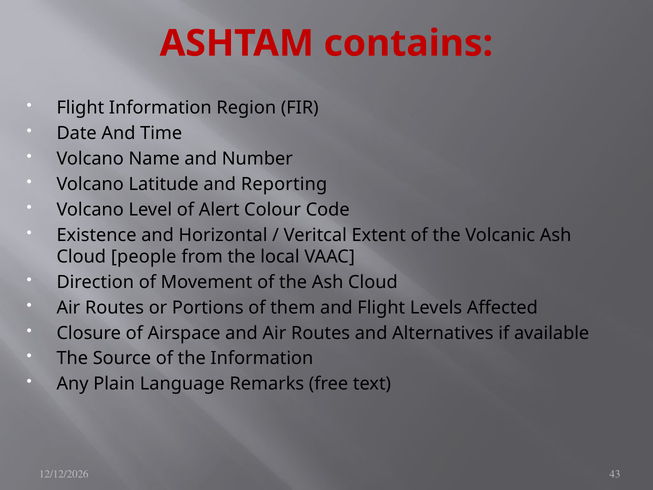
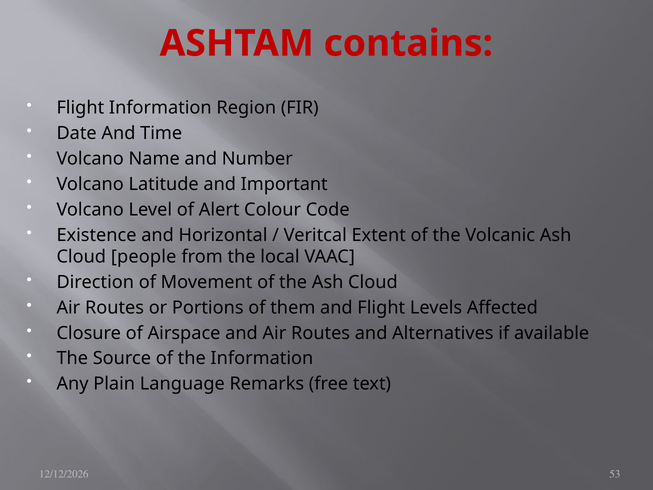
Reporting: Reporting -> Important (284, 184)
43: 43 -> 53 (615, 474)
